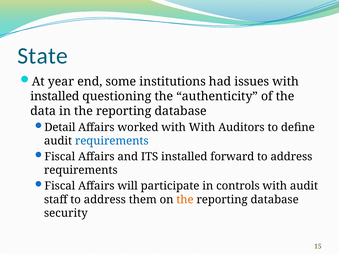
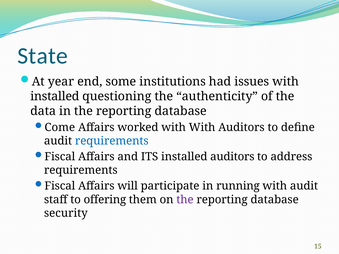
Detail: Detail -> Come (60, 127)
installed forward: forward -> auditors (232, 157)
controls: controls -> running (238, 186)
staff to address: address -> offering (105, 200)
the colour: orange -> purple (185, 200)
